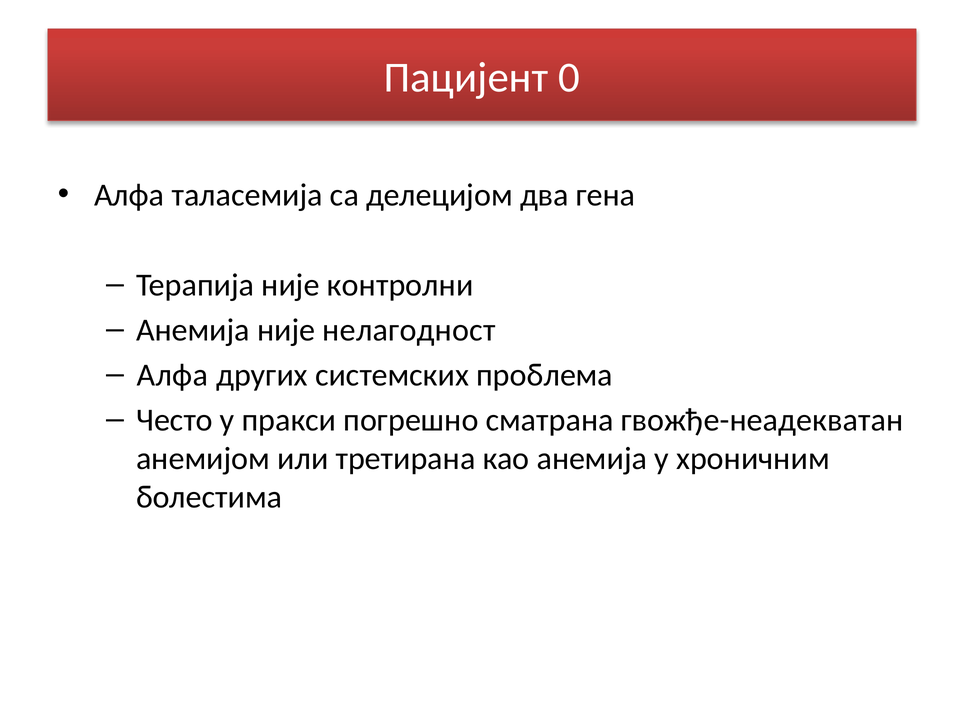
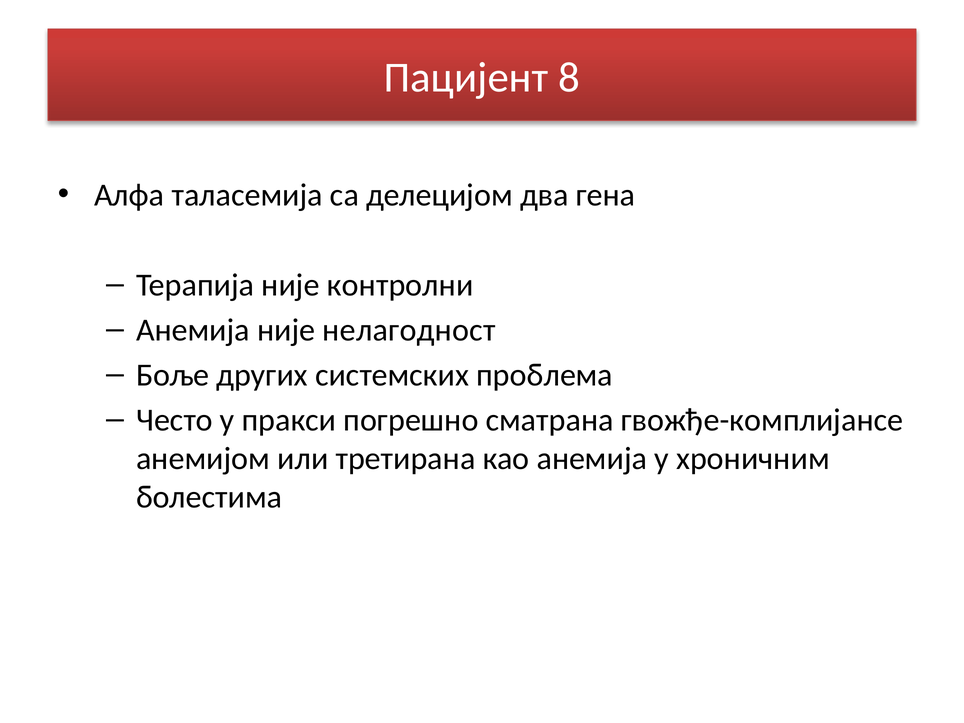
0: 0 -> 8 (569, 78)
Алфа: Алфа -> Боље (173, 375)
гвожђе-неадекватан: гвожђе-неадекватан -> гвожђе-комплијансе (762, 420)
